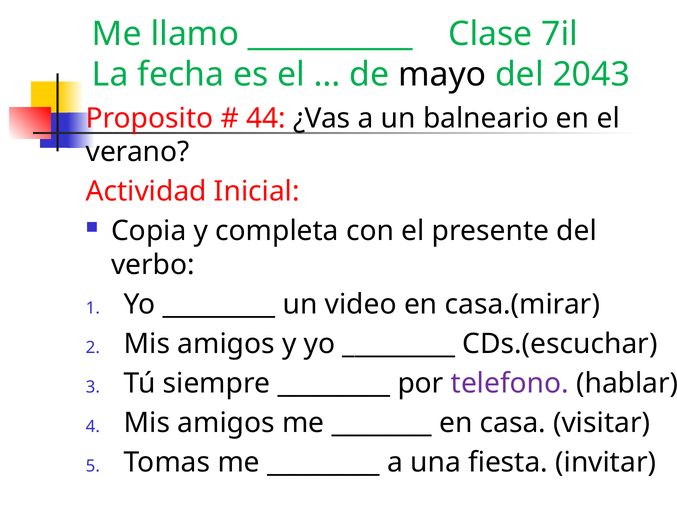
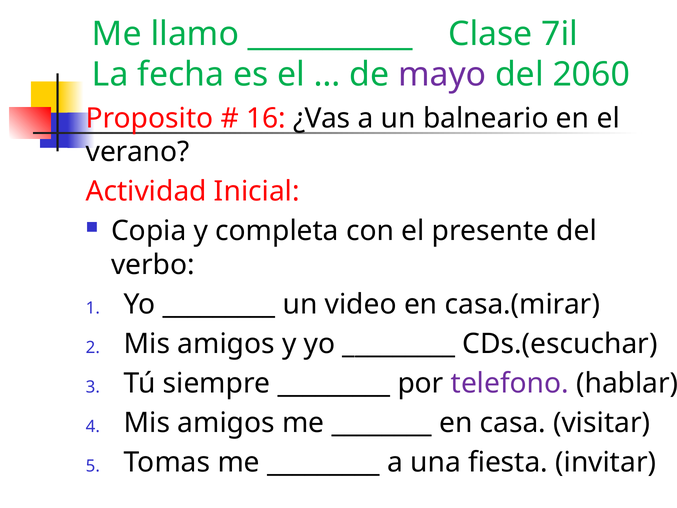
mayo colour: black -> purple (442, 75)
2043: 2043 -> 2060 (591, 75)
44: 44 -> 16 (266, 118)
